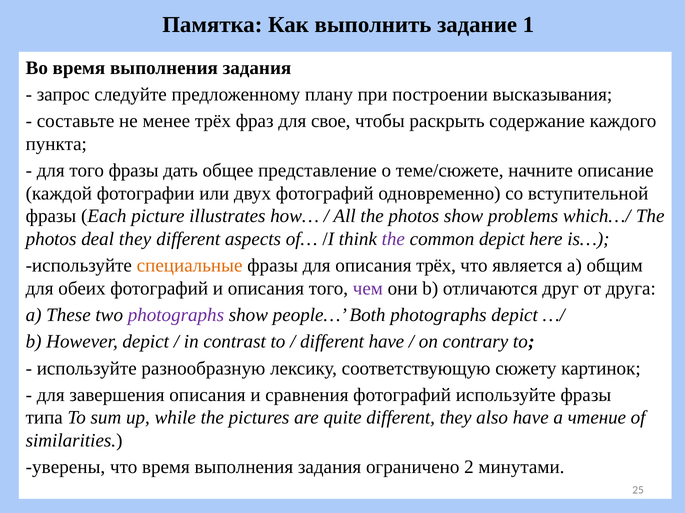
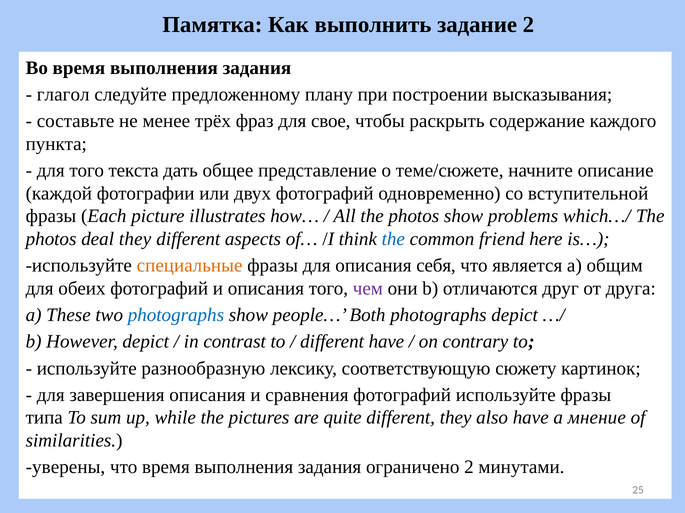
задание 1: 1 -> 2 (528, 25)
запрос: запрос -> глагол (63, 95)
того фразы: фразы -> текста (134, 171)
the colour: purple -> blue (393, 239)
common depict: depict -> friend (502, 239)
описания трёх: трёх -> себя (436, 266)
photographs colour: purple -> blue (176, 315)
чтение: чтение -> мнение (597, 418)
